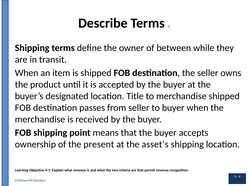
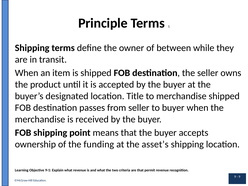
Describe: Describe -> Principle (103, 23)
present: present -> funding (99, 144)
